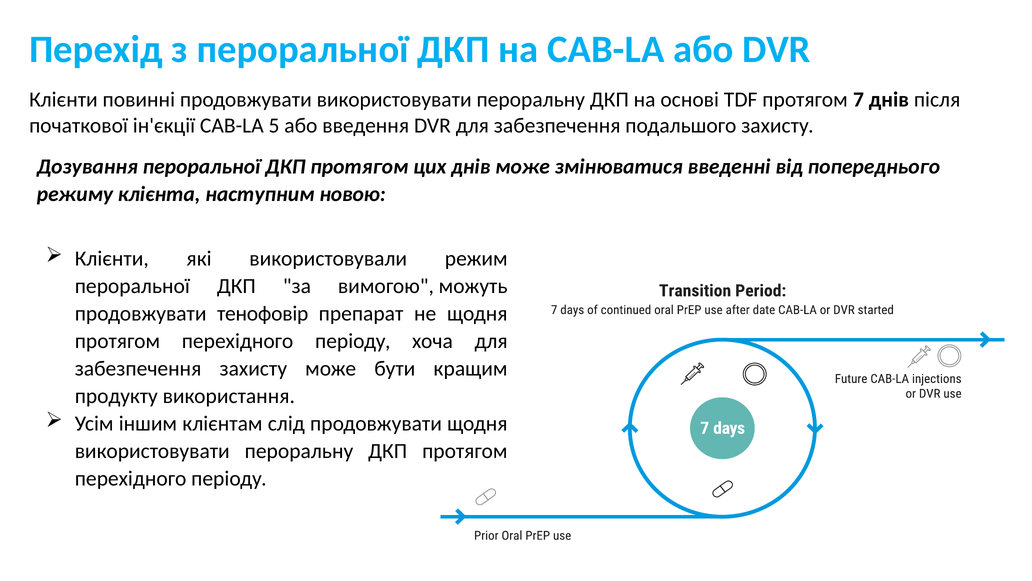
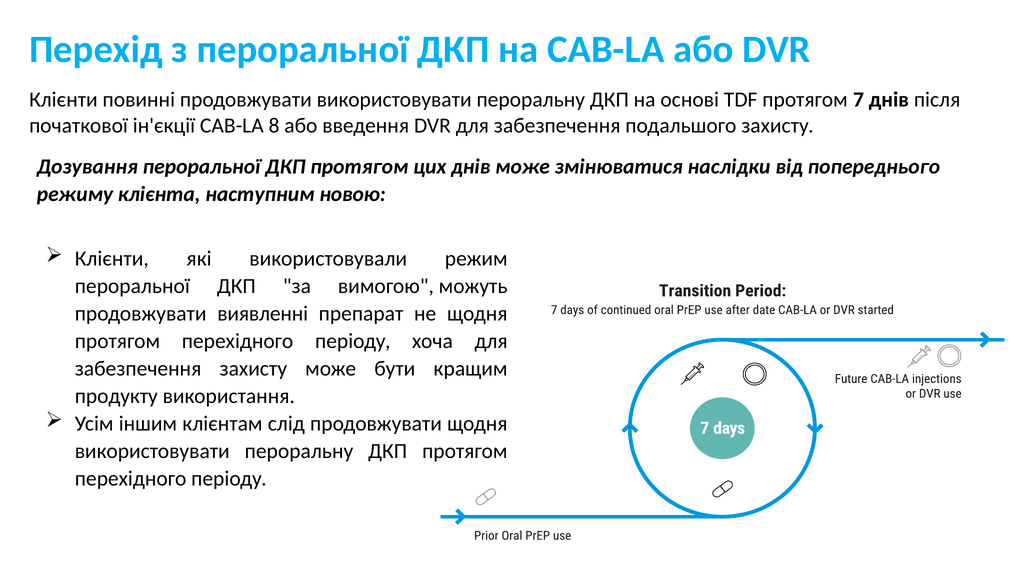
5: 5 -> 8 (274, 125)
введенні: введенні -> наслідки (729, 167)
тенофовір: тенофовір -> виявленні (263, 313)
